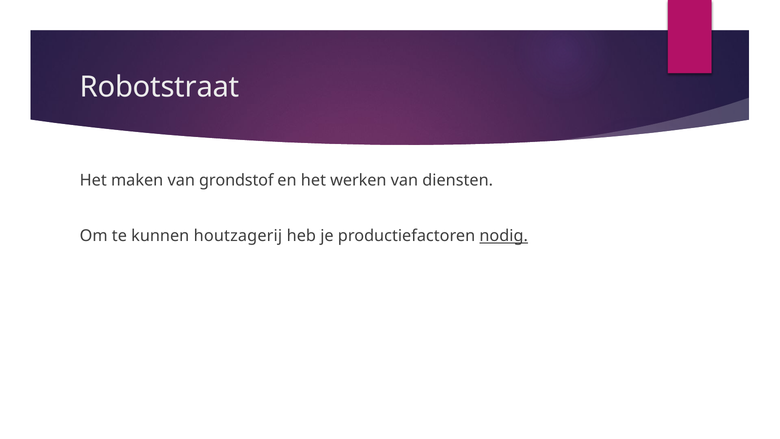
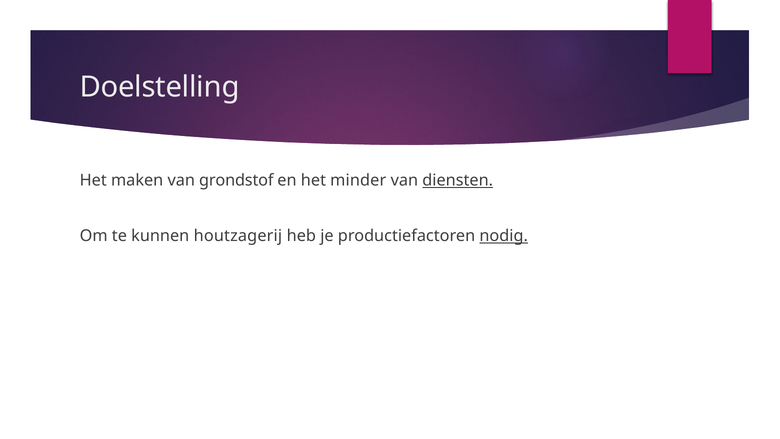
Robotstraat: Robotstraat -> Doelstelling (160, 87)
werken: werken -> minder (358, 180)
diensten underline: none -> present (458, 180)
